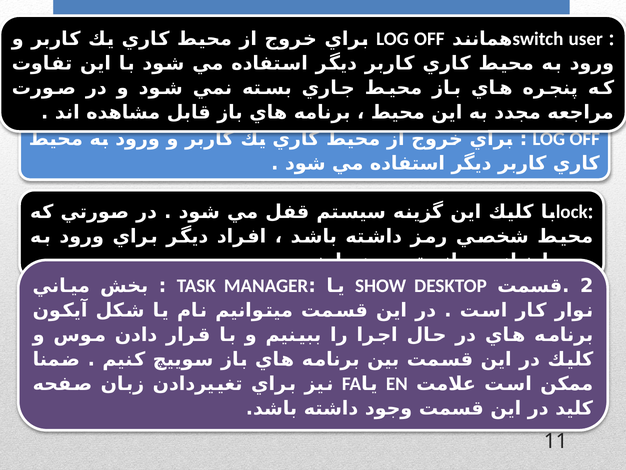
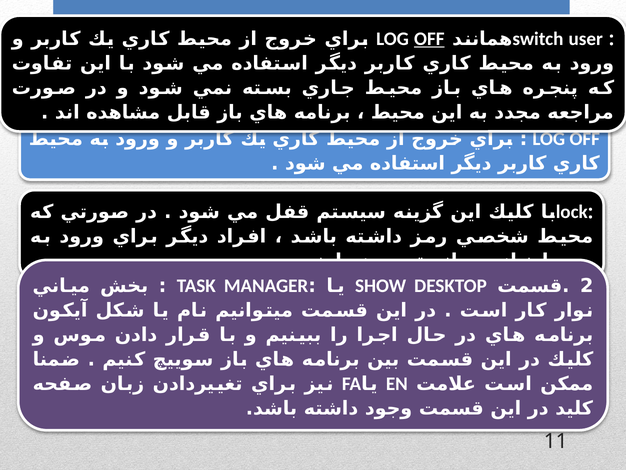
OFF underline: none -> present (429, 39)
